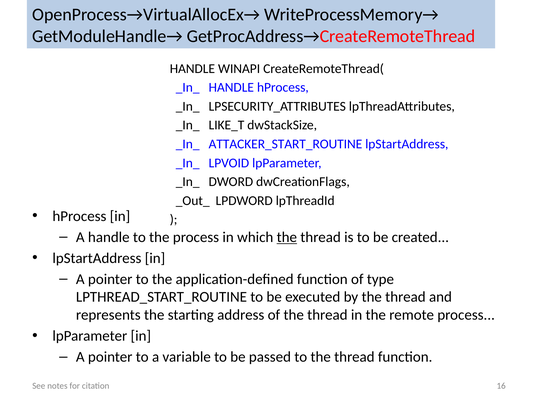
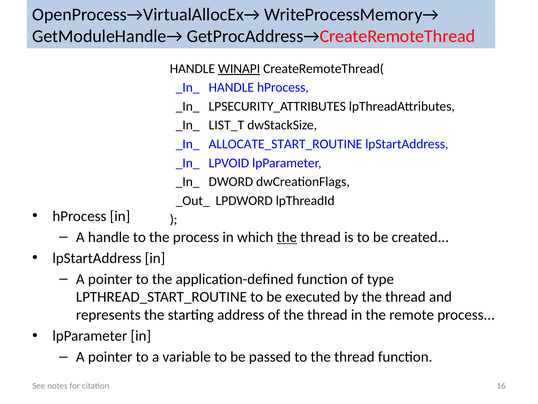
WINAPI underline: none -> present (239, 69)
LIKE_T: LIKE_T -> LIST_T (226, 125)
ATTACKER_START_ROUTINE: ATTACKER_START_ROUTINE -> ALLOCATE_START_ROUTINE (285, 144)
